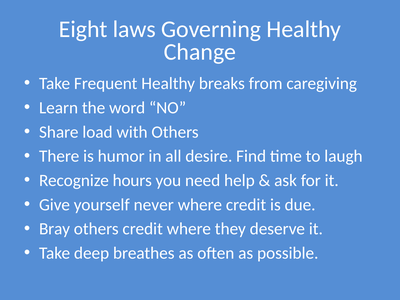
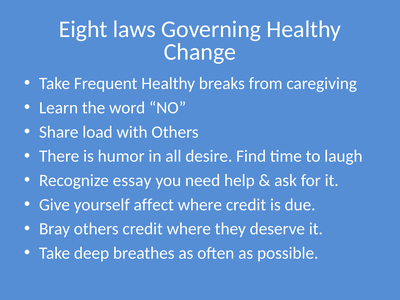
hours: hours -> essay (132, 180)
never: never -> affect (154, 205)
